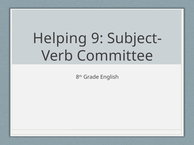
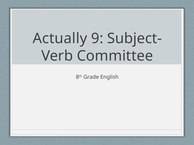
Helping: Helping -> Actually (60, 39)
